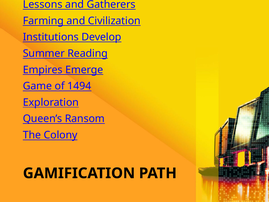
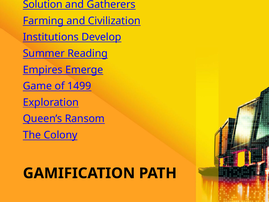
Lessons: Lessons -> Solution (43, 4)
1494: 1494 -> 1499 (79, 86)
